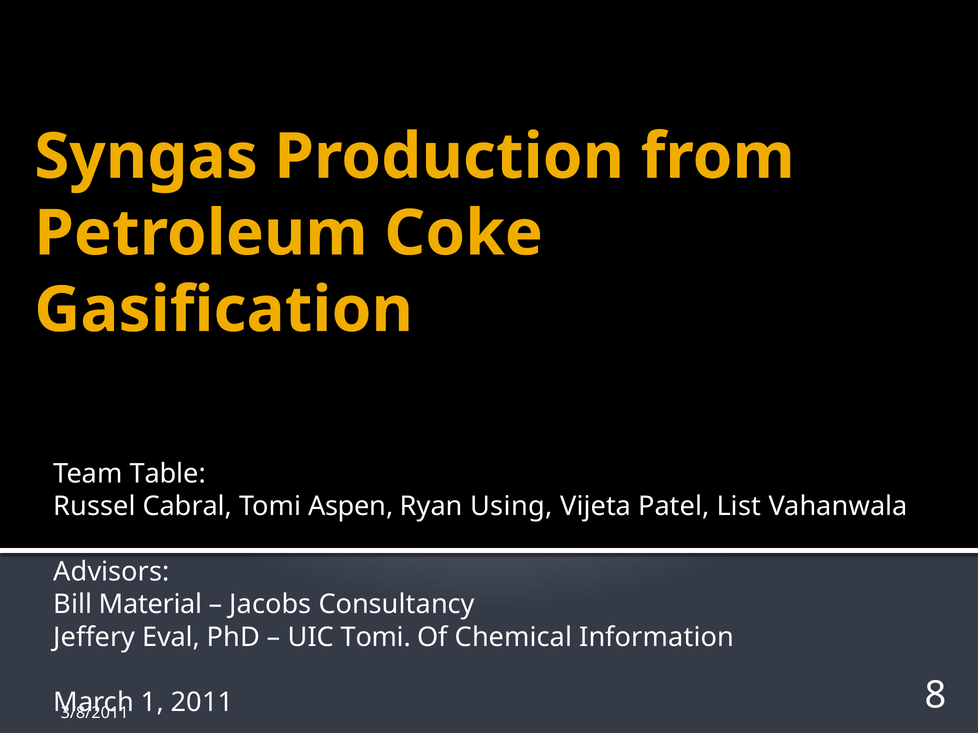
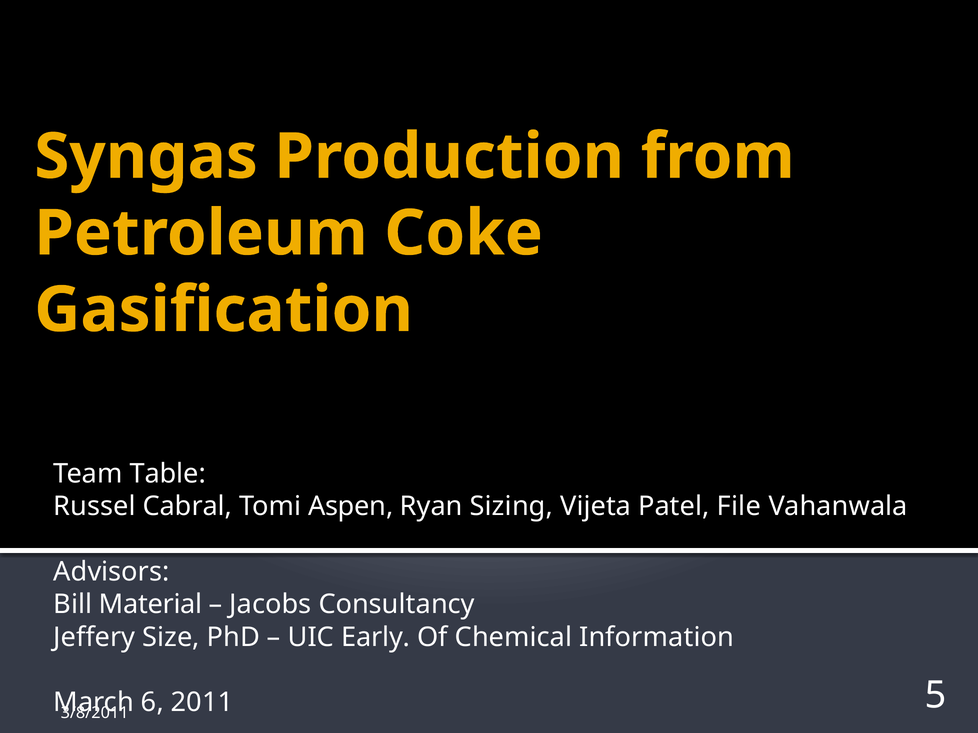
Using: Using -> Sizing (511, 507)
List: List -> File (739, 507)
Eval: Eval -> Size (171, 637)
UIC Tomi: Tomi -> Early (376, 637)
1: 1 -> 6 (152, 703)
8: 8 -> 5 (936, 696)
